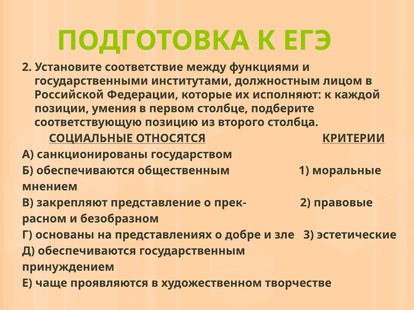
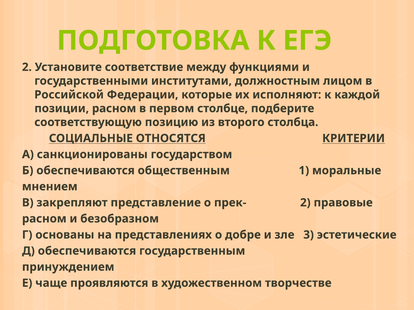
позиции умения: умения -> расном (114, 109)
